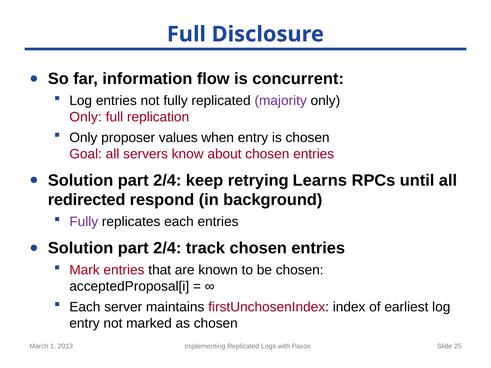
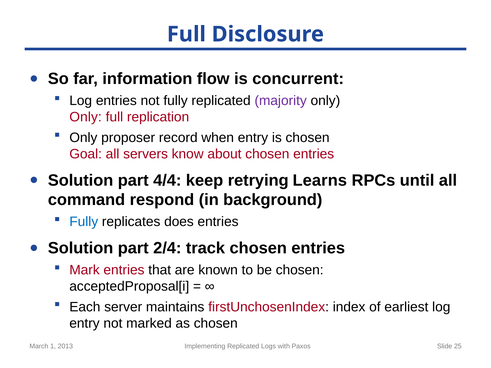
values: values -> record (178, 138)
2/4: 2/4 -> 4/4 (167, 180)
redirected: redirected -> command (87, 200)
Fully colour: purple -> blue (84, 222)
replicates each: each -> does (179, 222)
